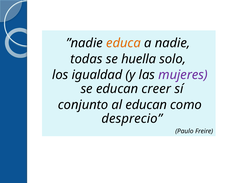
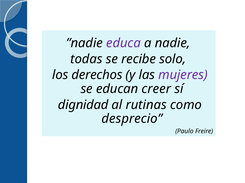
educa colour: orange -> purple (123, 43)
huella: huella -> recibe (139, 59)
igualdad: igualdad -> derechos (97, 75)
conjunto: conjunto -> dignidad (83, 105)
al educan: educan -> rutinas (146, 105)
